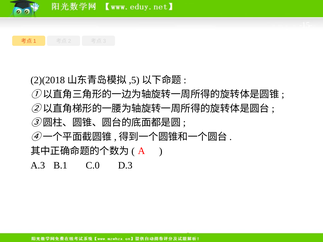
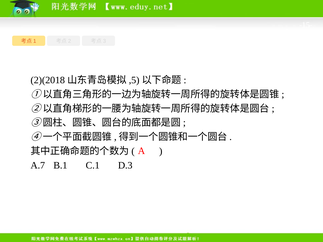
A.3: A.3 -> A.7 (38, 165)
C.0: C.0 -> C.1 (93, 165)
